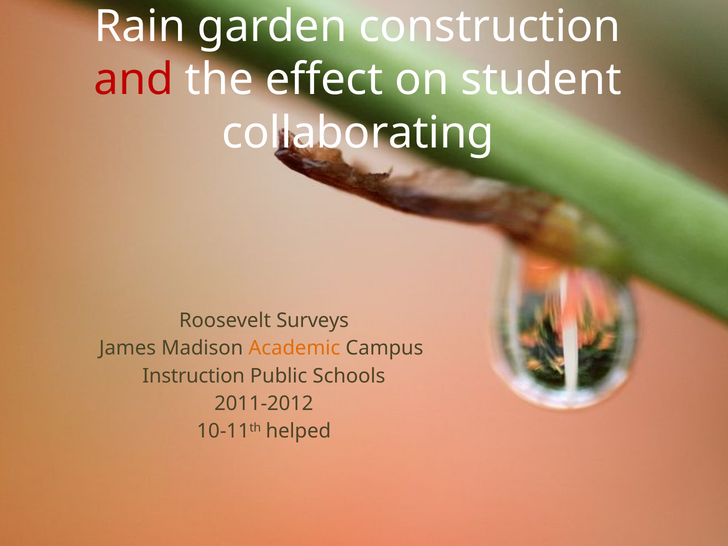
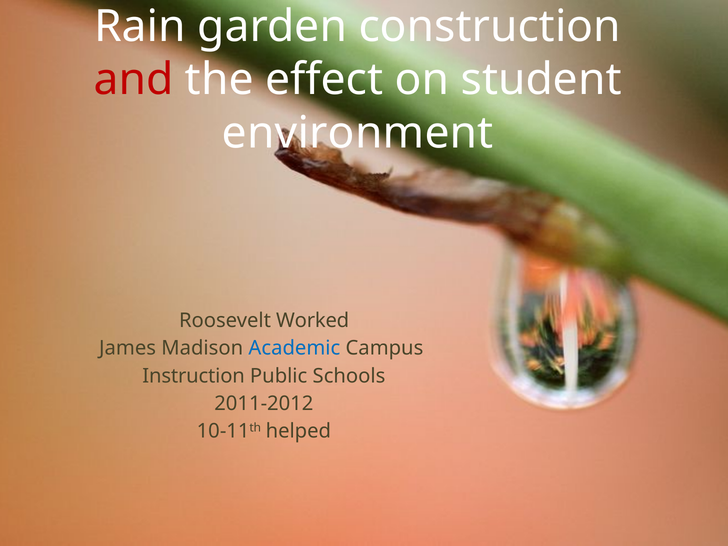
collaborating: collaborating -> environment (358, 133)
Surveys: Surveys -> Worked (313, 321)
Academic colour: orange -> blue (294, 348)
